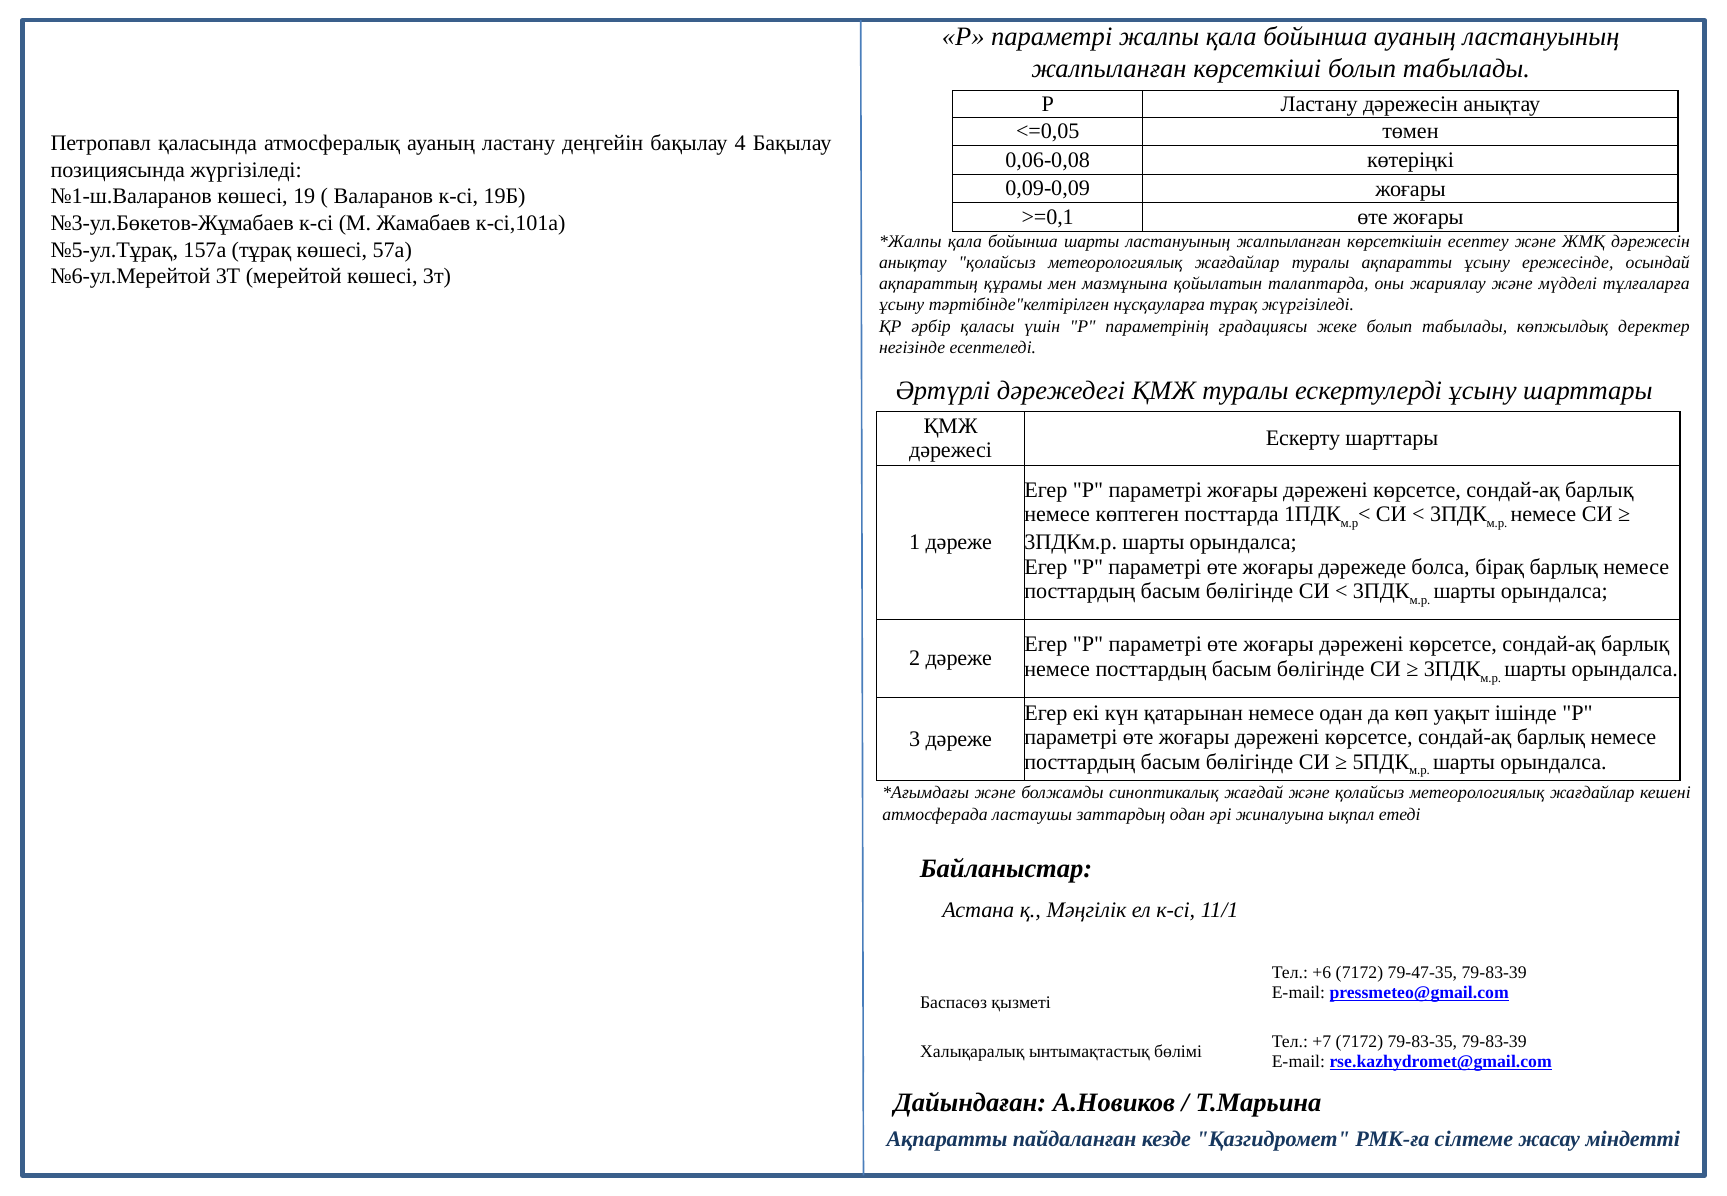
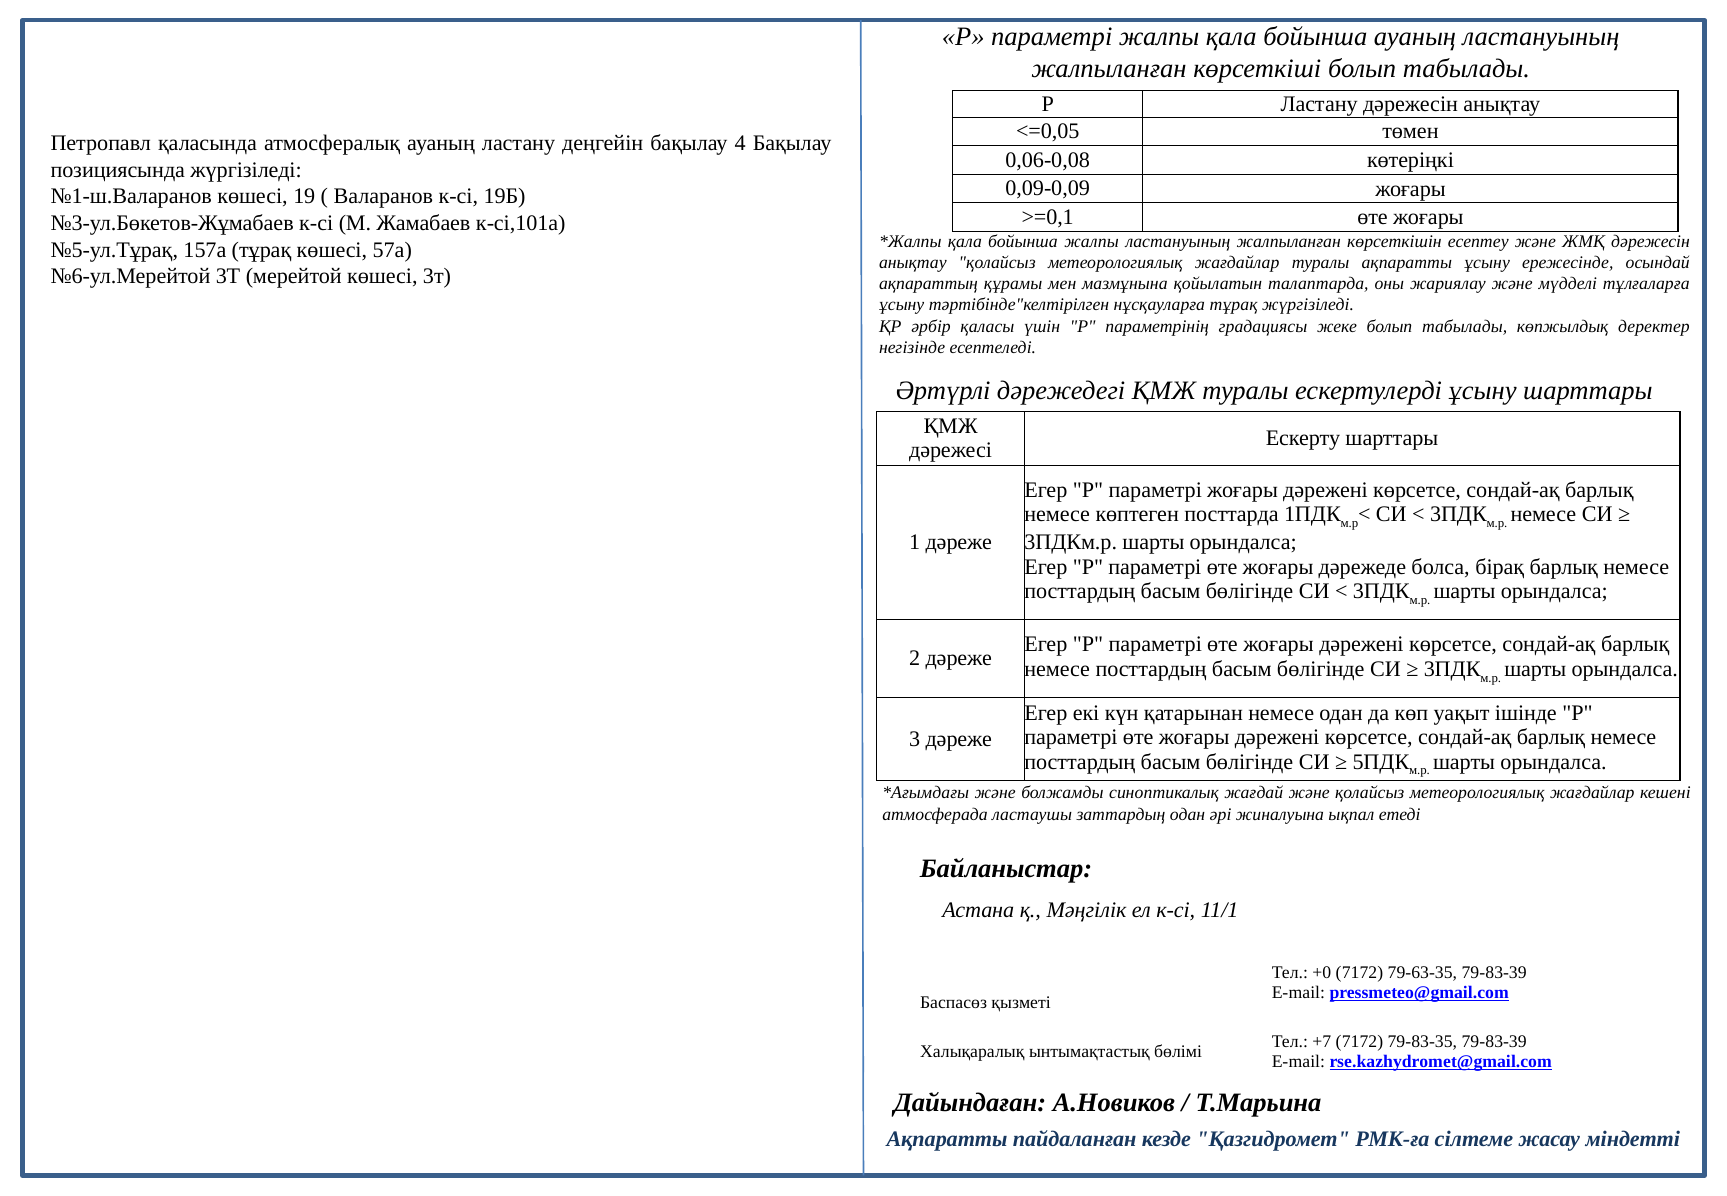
бойынша шарты: шарты -> жалпы (1092, 241)
+6: +6 -> +0 (1322, 973)
79-47-35: 79-47-35 -> 79-63-35 (1422, 973)
